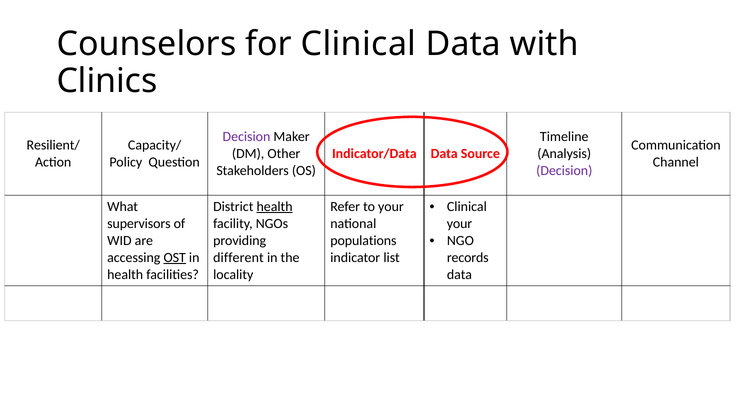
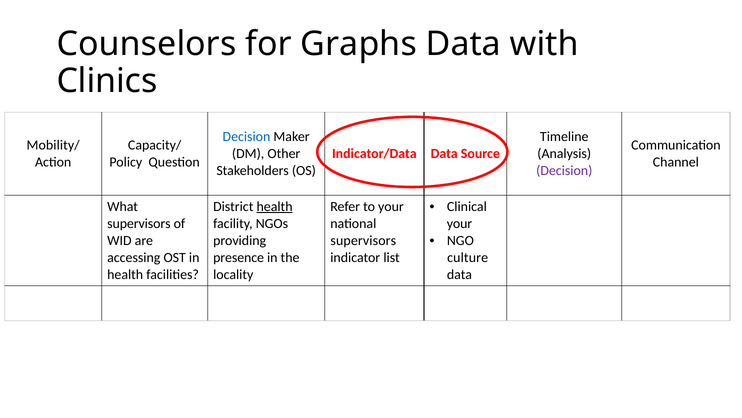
for Clinical: Clinical -> Graphs (359, 44)
Decision colour: purple -> blue (246, 137)
Resilient/: Resilient/ -> Mobility/ (53, 145)
populations: populations -> supervisors (363, 240)
OST underline: present -> none (175, 257)
different: different -> presence (239, 257)
records: records -> culture (468, 257)
